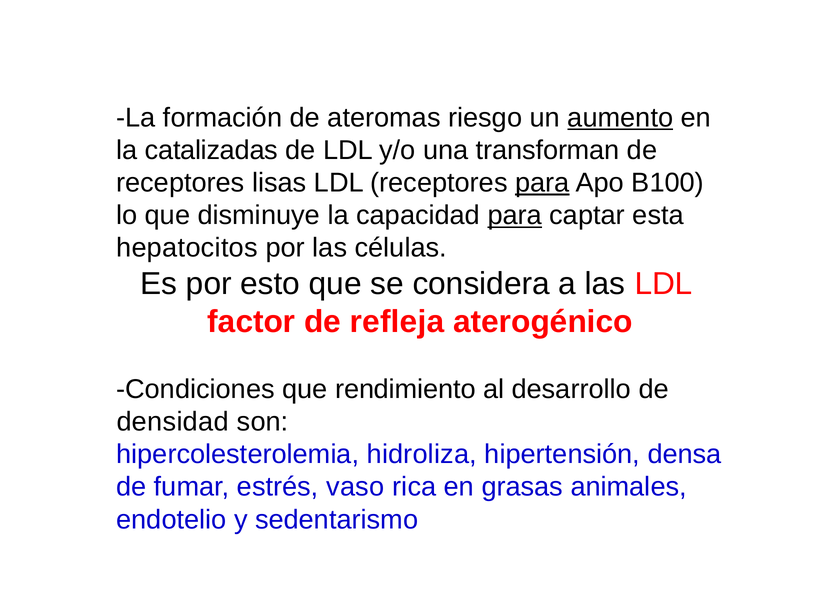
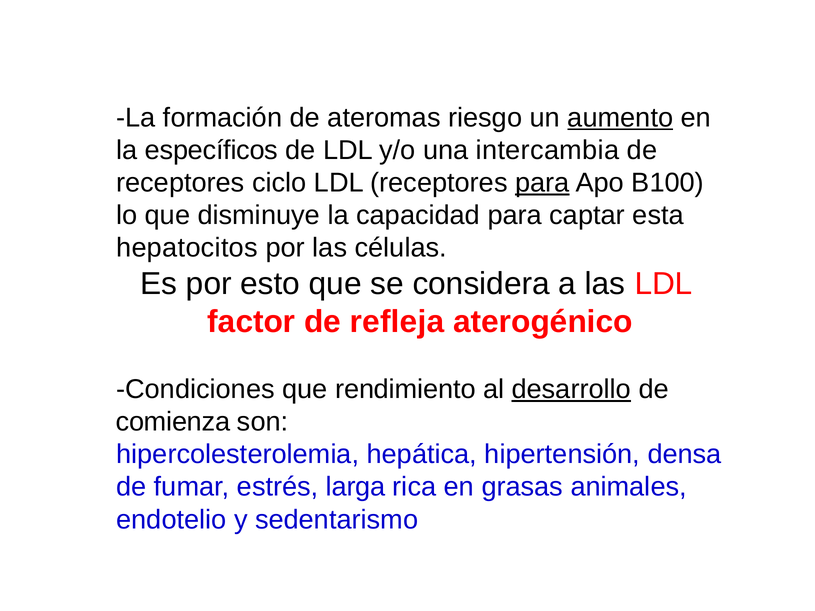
catalizadas: catalizadas -> específicos (211, 150)
transforman: transforman -> intercambia (548, 150)
lisas: lisas -> ciclo (279, 183)
para underline: present -> none (515, 216)
desarrollo underline: none -> present (571, 389)
densidad: densidad -> comienza (173, 422)
hidroliza: hidroliza -> hepática (422, 455)
vaso: vaso -> larga (356, 487)
